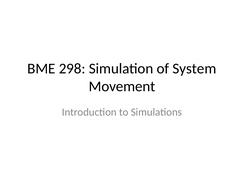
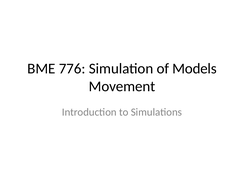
298: 298 -> 776 (72, 69)
System: System -> Models (194, 69)
